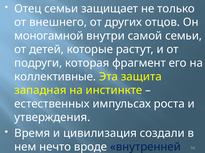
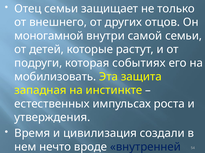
фрагмент: фрагмент -> событиях (139, 63)
коллективные: коллективные -> мобилизовать (55, 77)
